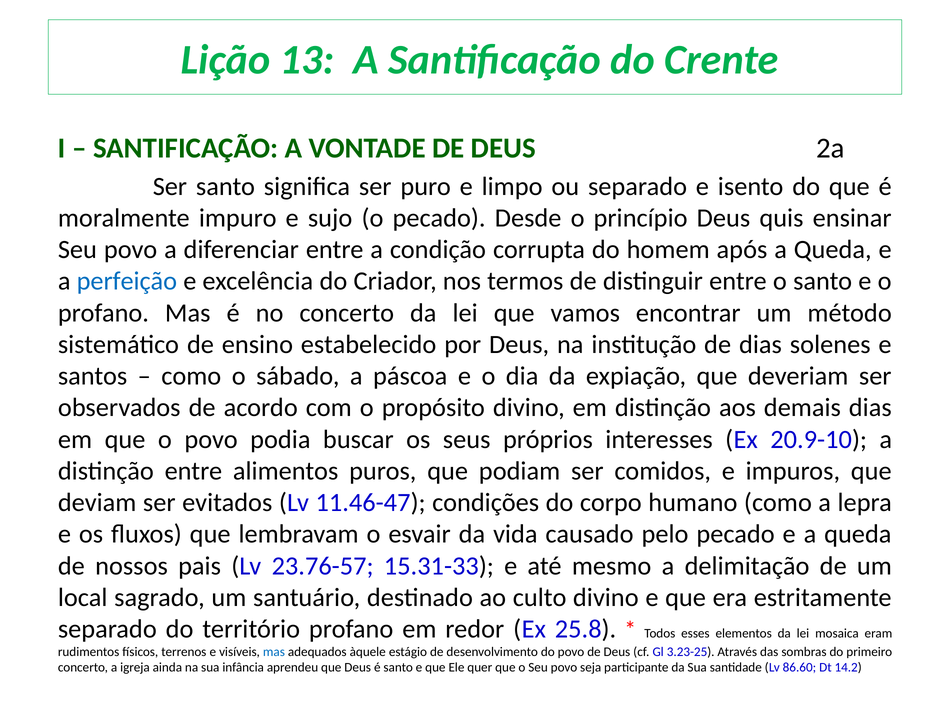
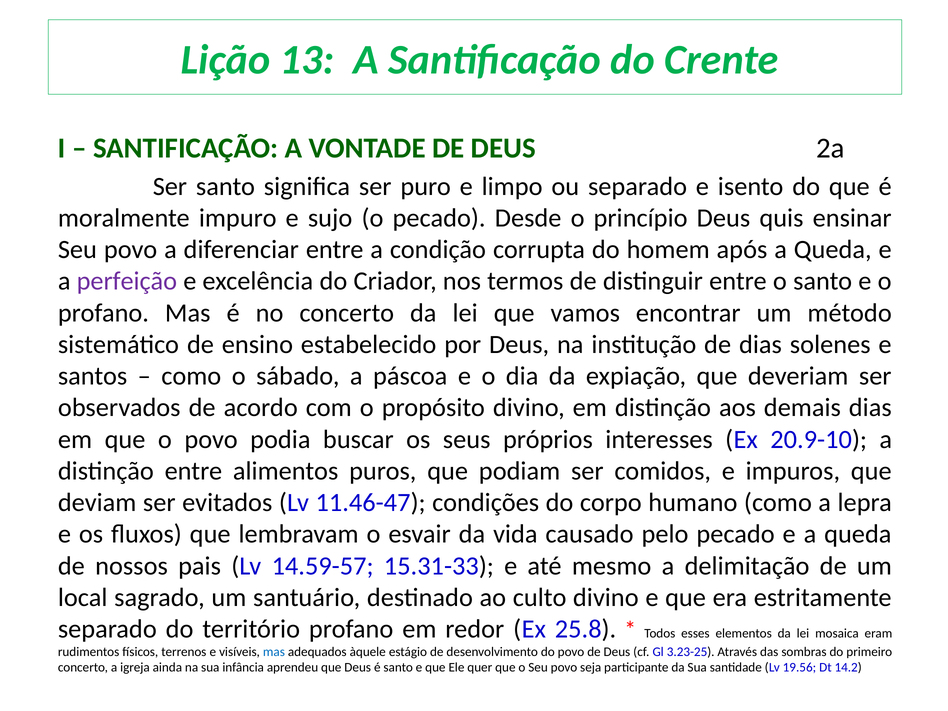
perfeição colour: blue -> purple (127, 281)
23.76-57: 23.76-57 -> 14.59-57 (323, 566)
86.60: 86.60 -> 19.56 (799, 668)
